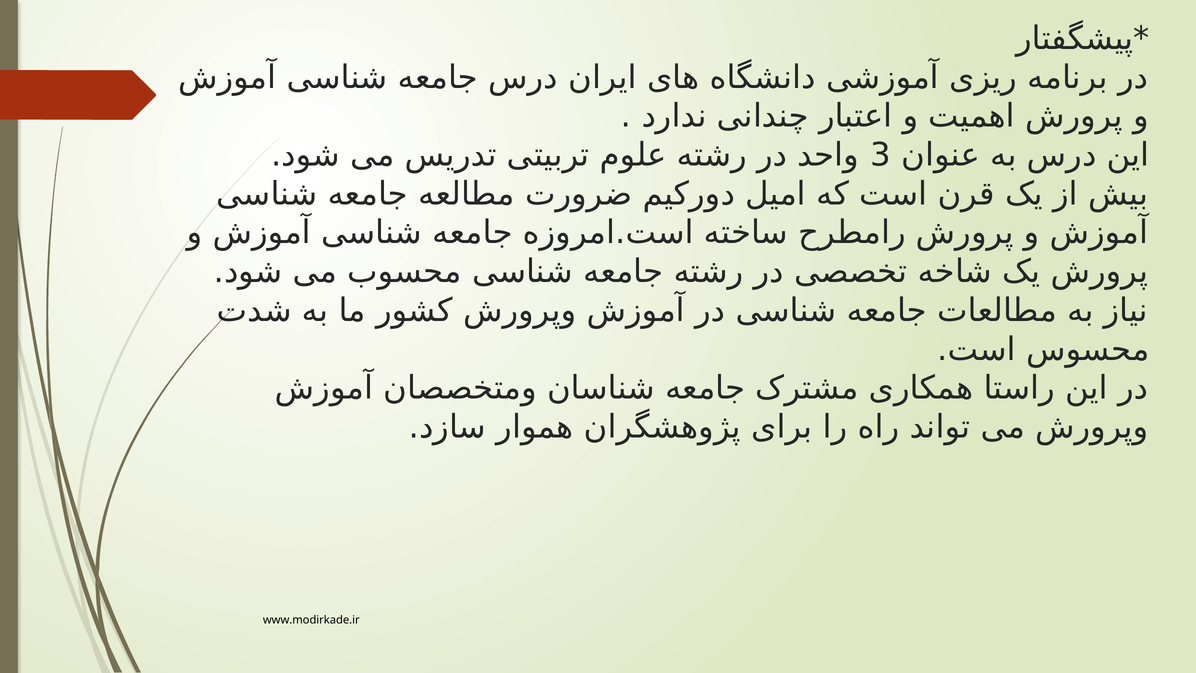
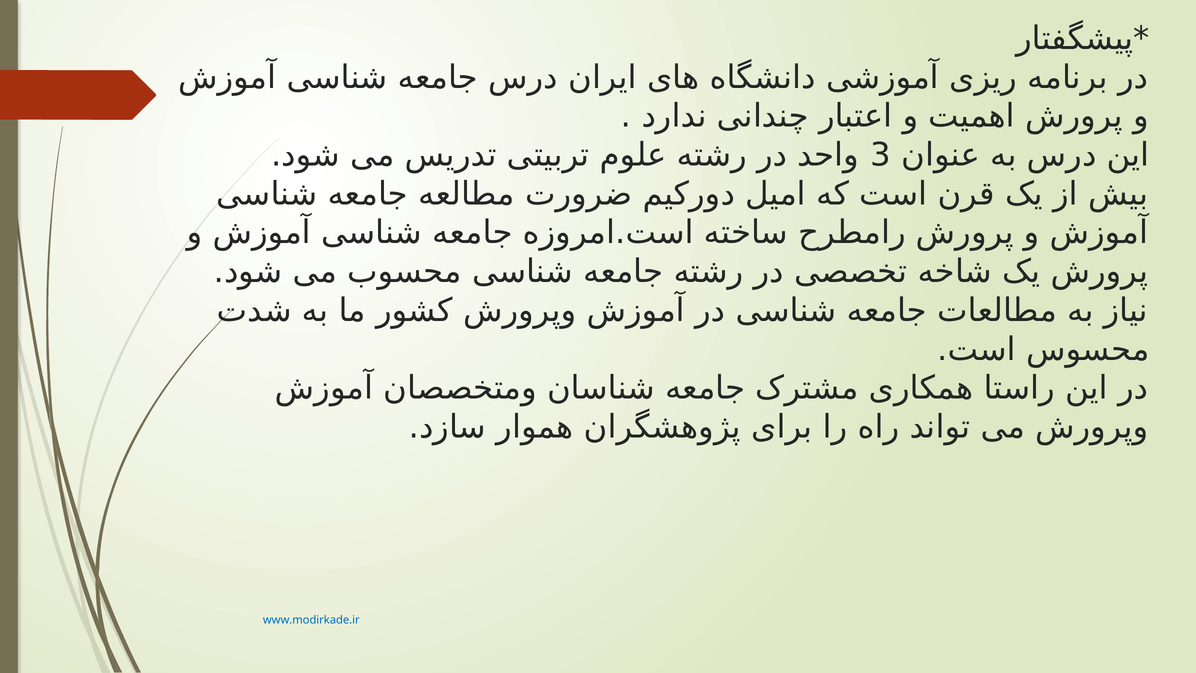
www.modirkade.ir colour: black -> blue (311, 620)
